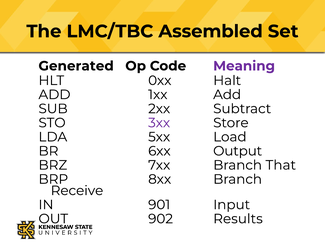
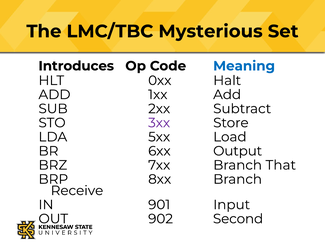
Assembled: Assembled -> Mysterious (211, 31)
Generated: Generated -> Introduces (76, 66)
Meaning colour: purple -> blue (244, 66)
Results: Results -> Second (238, 219)
